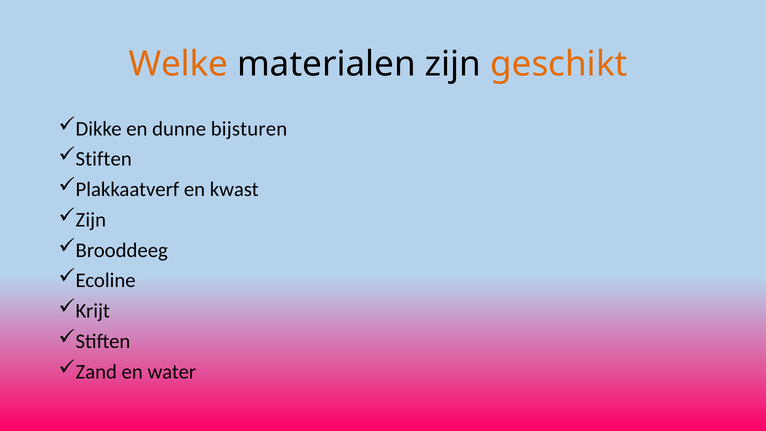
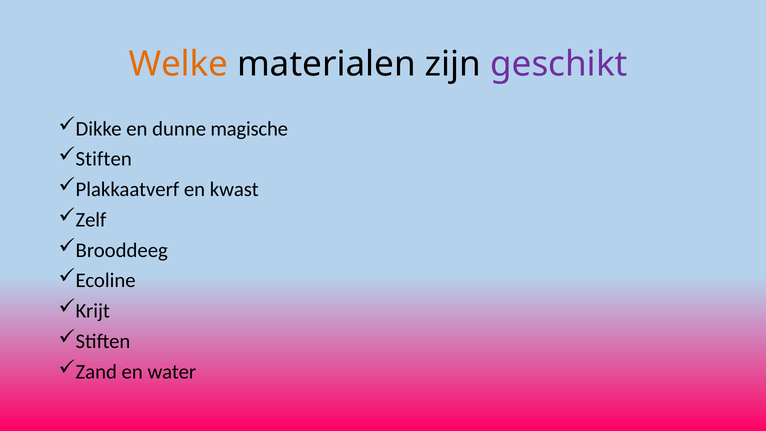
geschikt colour: orange -> purple (559, 64)
bijsturen: bijsturen -> magische (249, 129)
Zijn: Zijn -> Zelf (91, 220)
